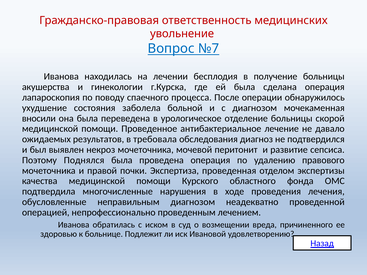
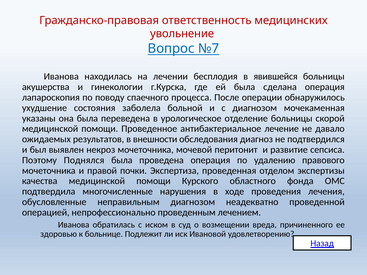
получение: получение -> явившейся (276, 77)
вносили: вносили -> указаны (39, 118)
требовала: требовала -> внешности (155, 139)
